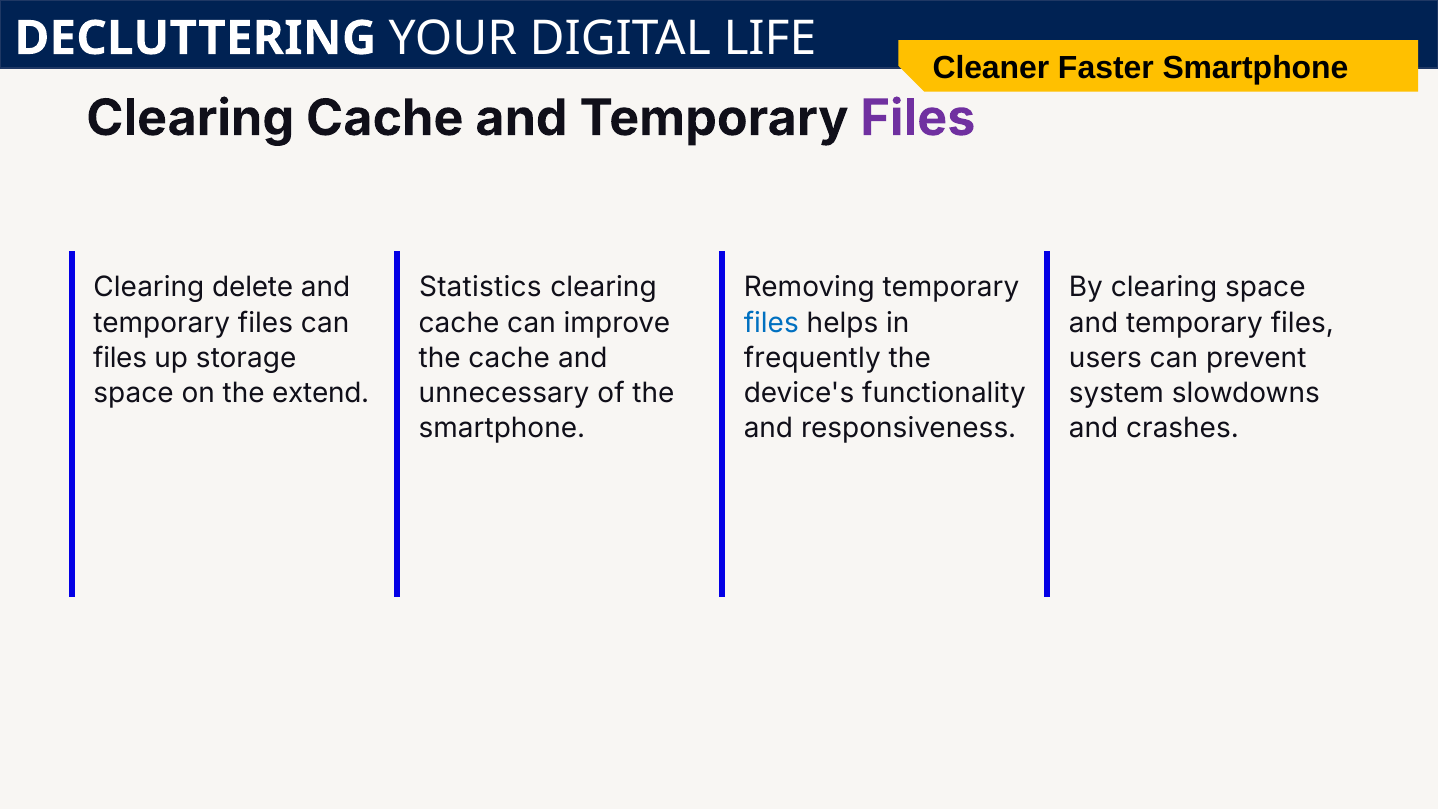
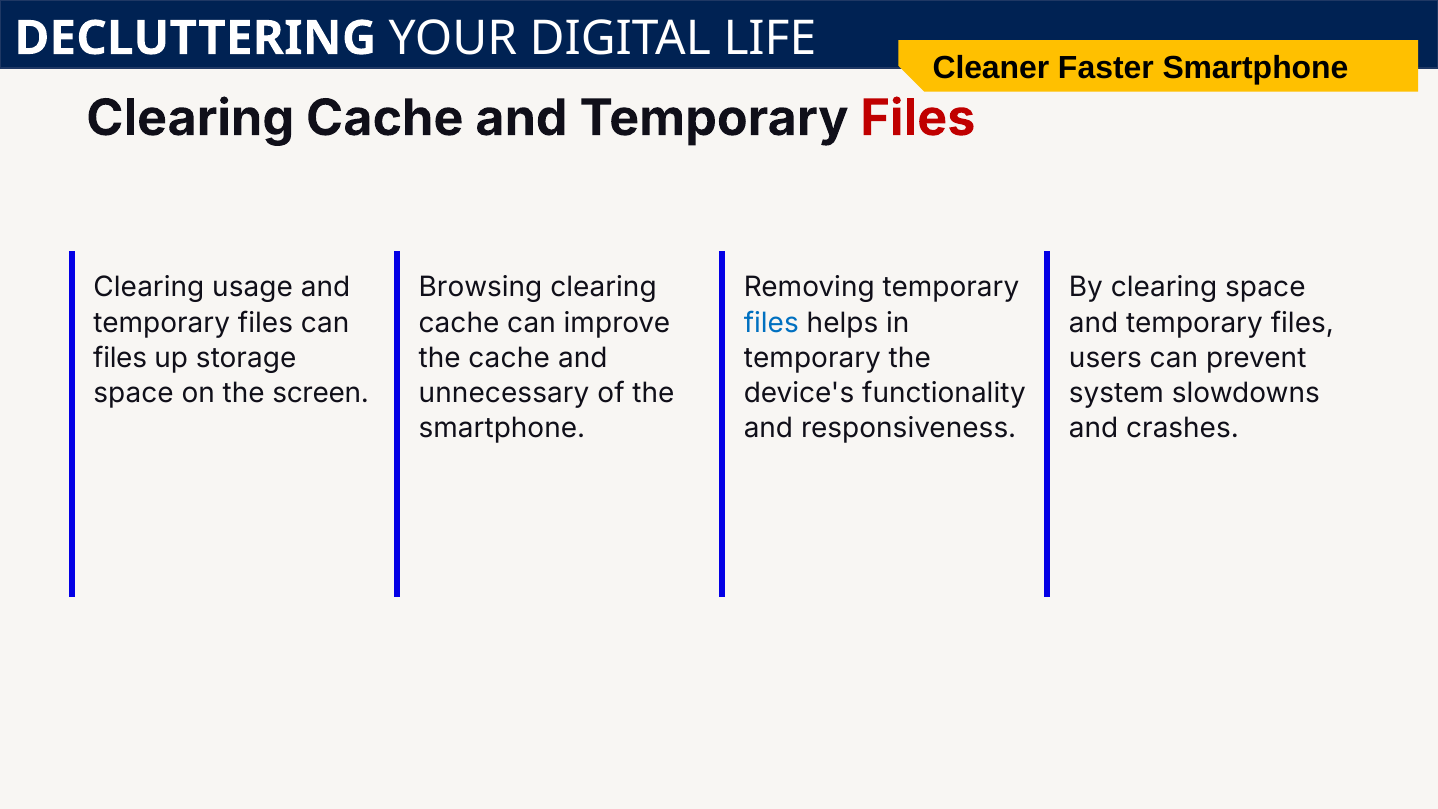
Files colour: purple -> red (918, 118)
delete: delete -> usage (253, 288)
Statistics: Statistics -> Browsing (481, 288)
frequently: frequently -> temporary (812, 358)
extend: extend -> screen (321, 393)
